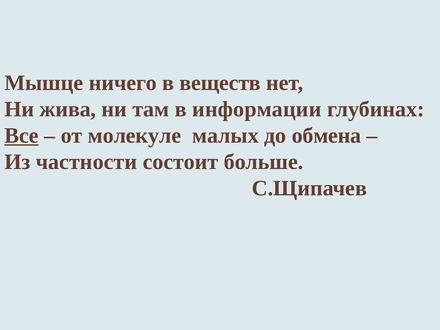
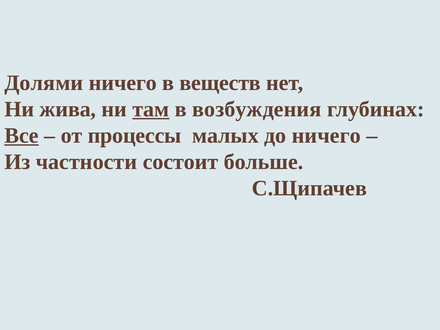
Мышце: Мышце -> Долями (44, 83)
там underline: none -> present (151, 109)
информации: информации -> возбуждения (257, 109)
молекуле: молекуле -> процессы (135, 136)
до обмена: обмена -> ничего (326, 136)
